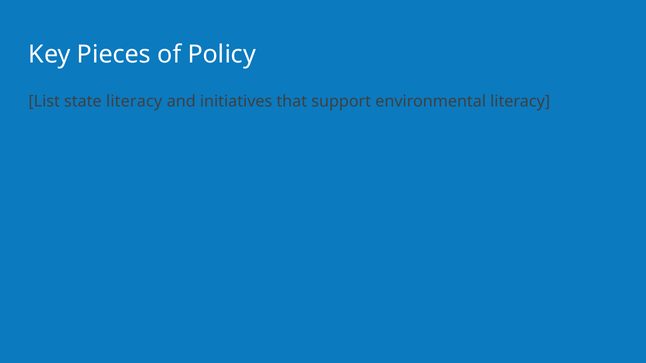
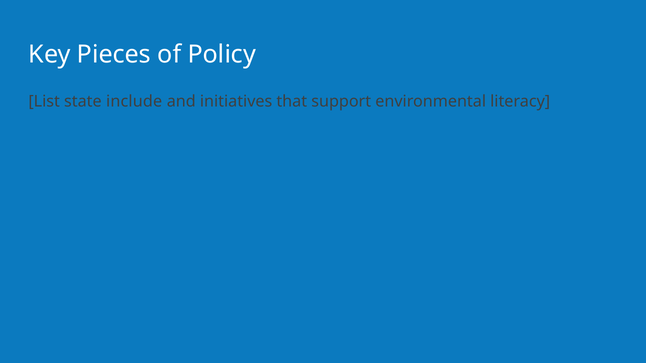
state literacy: literacy -> include (134, 102)
